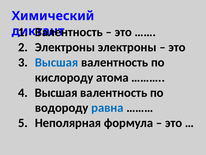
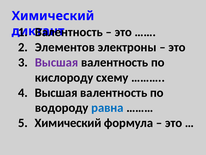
Электроны: Электроны -> Элементов (65, 47)
Высшая colour: blue -> purple (57, 62)
атома: атома -> схему (112, 77)
Неполярная: Неполярная -> Химический (68, 123)
